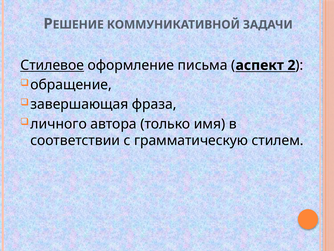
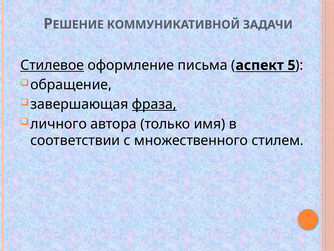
2: 2 -> 5 (291, 65)
фраза underline: none -> present (154, 104)
грамматическую: грамматическую -> множественного (191, 140)
